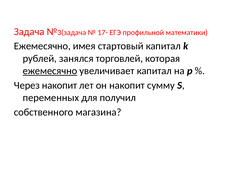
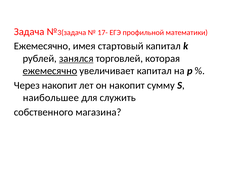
занялся underline: none -> present (76, 59)
переменных: переменных -> наибольшее (51, 98)
получил: получил -> служить (118, 98)
